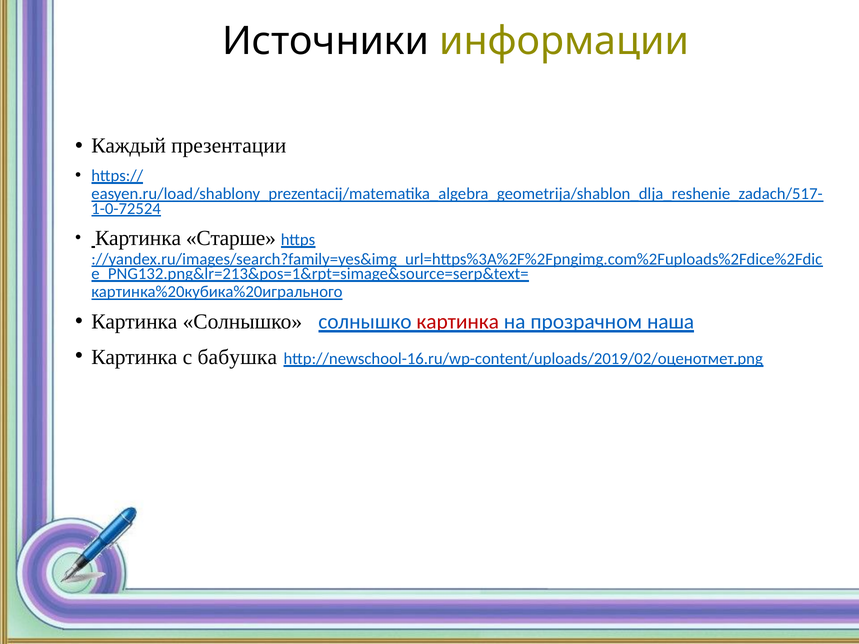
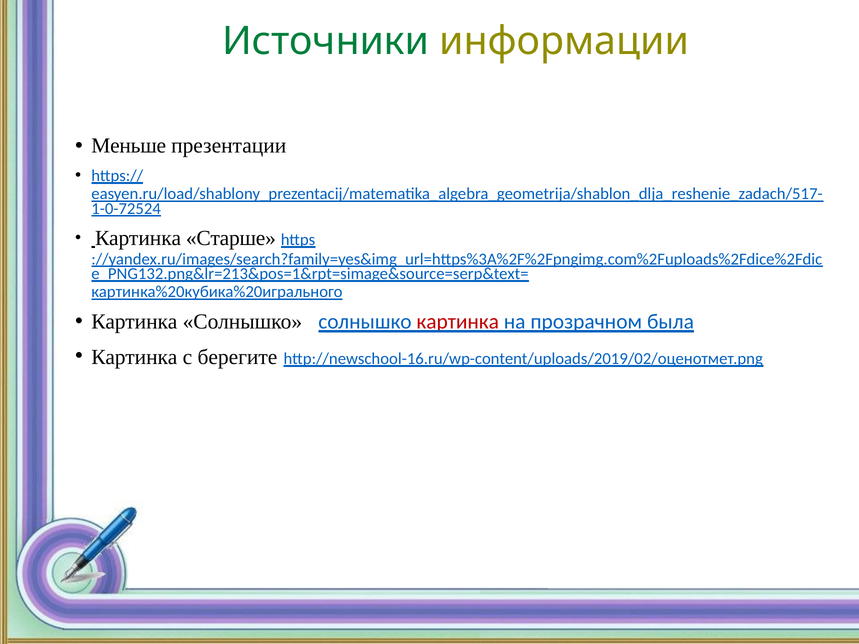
Источники colour: black -> green (326, 41)
Каждый: Каждый -> Меньше (129, 146)
наша: наша -> была (671, 322)
бабушка: бабушка -> берегите (237, 357)
